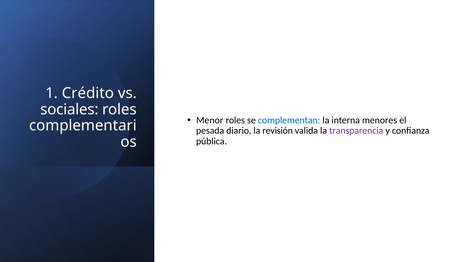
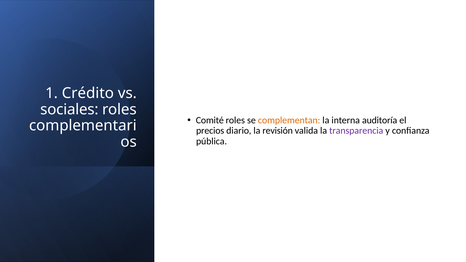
Menor: Menor -> Comité (210, 120)
complementan colour: blue -> orange (289, 120)
menores: menores -> auditoría (380, 120)
pesada: pesada -> precios (210, 131)
